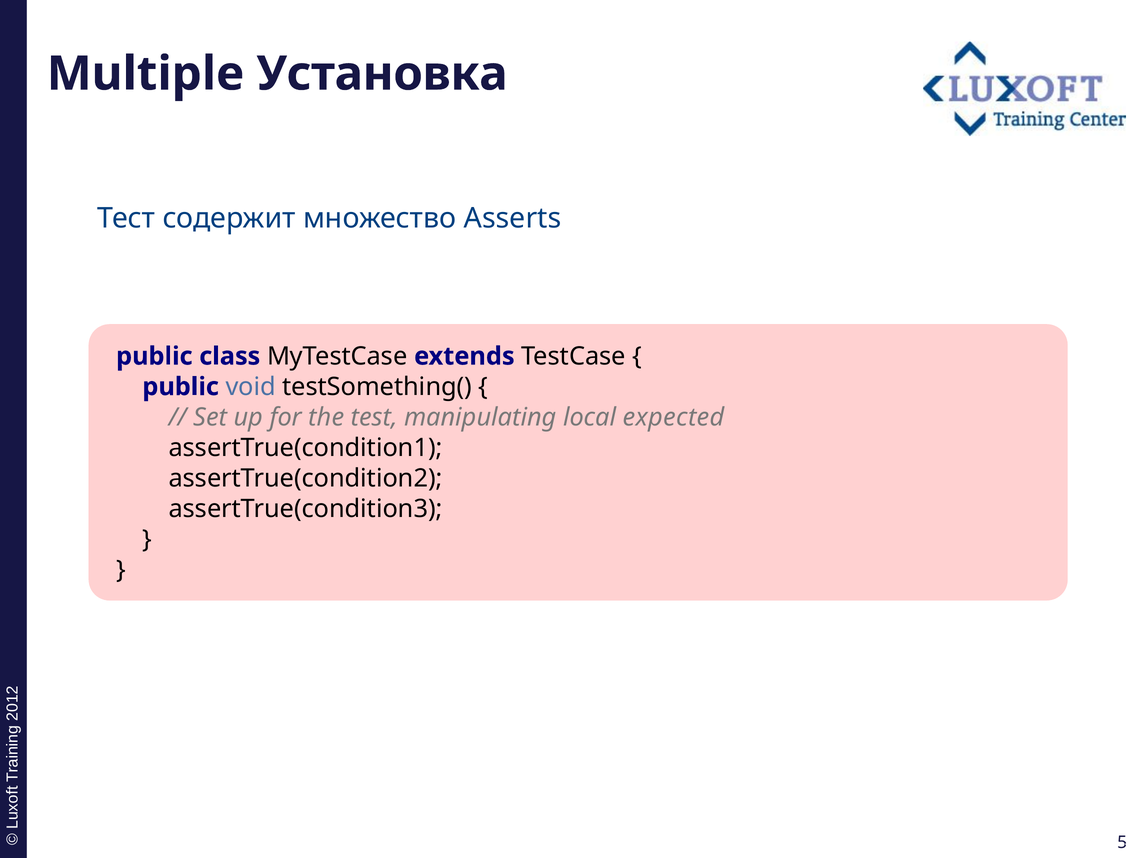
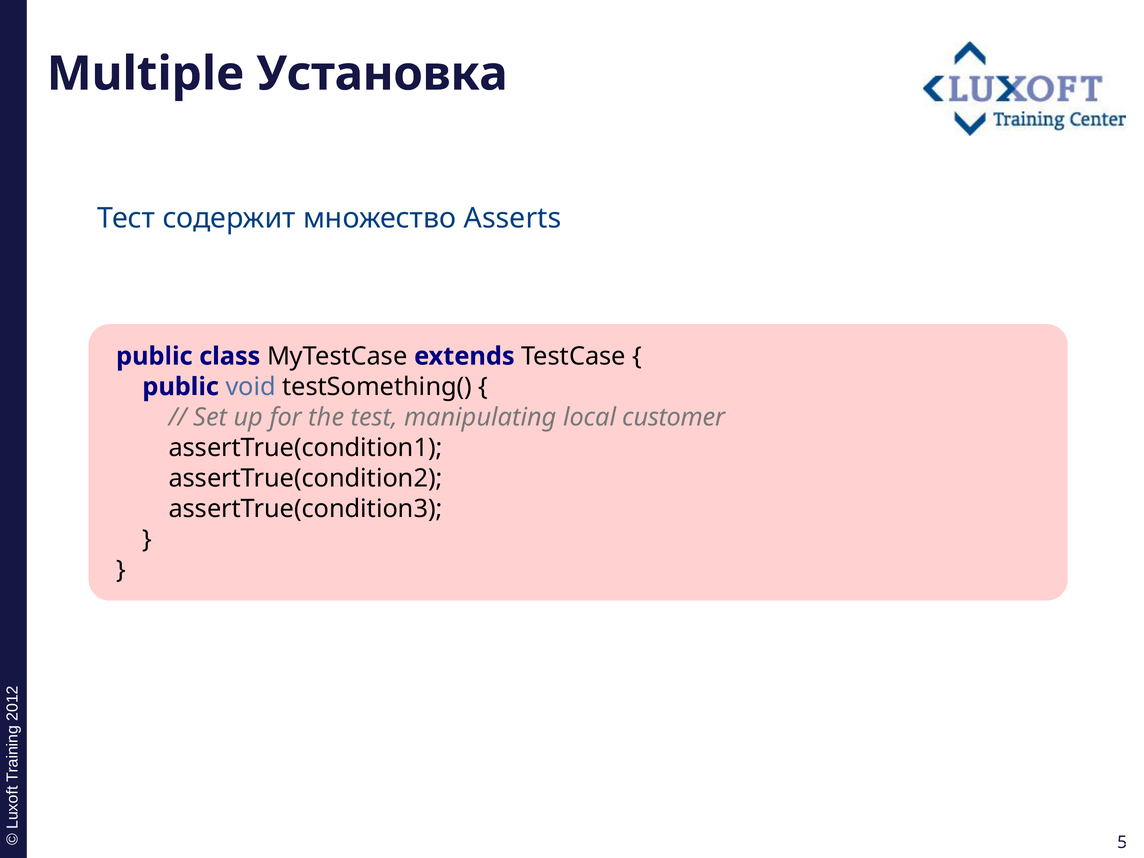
expected: expected -> customer (674, 417)
